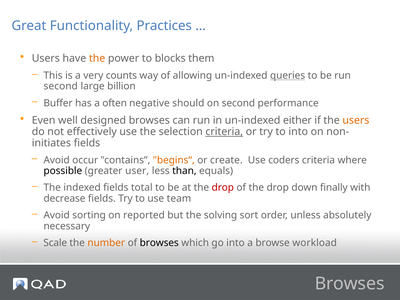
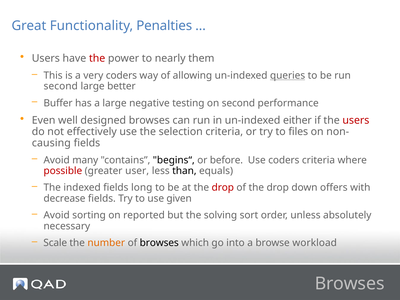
Practices: Practices -> Penalties (164, 26)
the colour: orange -> red (97, 58)
blocks: blocks -> nearly (170, 58)
very counts: counts -> coders (121, 76)
billion: billion -> better (121, 86)
a often: often -> large (115, 103)
should: should -> testing (188, 103)
users colour: orange -> red (356, 120)
criteria underline: present -> none (224, 132)
to into: into -> files (298, 132)
initiates: initiates -> causing (51, 143)
occur: occur -> many (85, 160)
begins“ colour: orange -> black (174, 160)
create: create -> before (226, 160)
possible colour: black -> red (63, 171)
total: total -> long (142, 188)
finally: finally -> offers (334, 188)
team: team -> given (179, 198)
